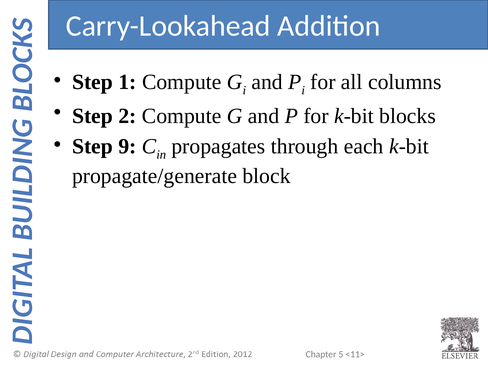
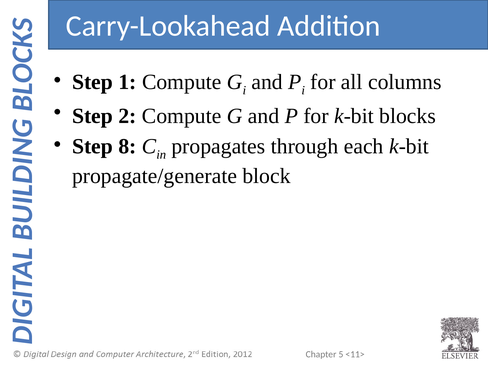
9: 9 -> 8 (127, 146)
